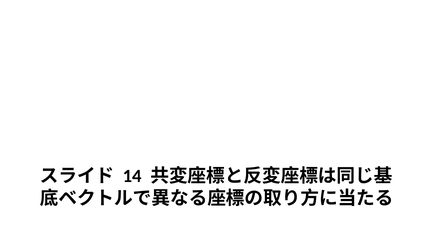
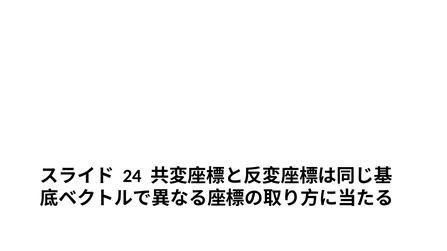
14: 14 -> 24 (132, 176)
